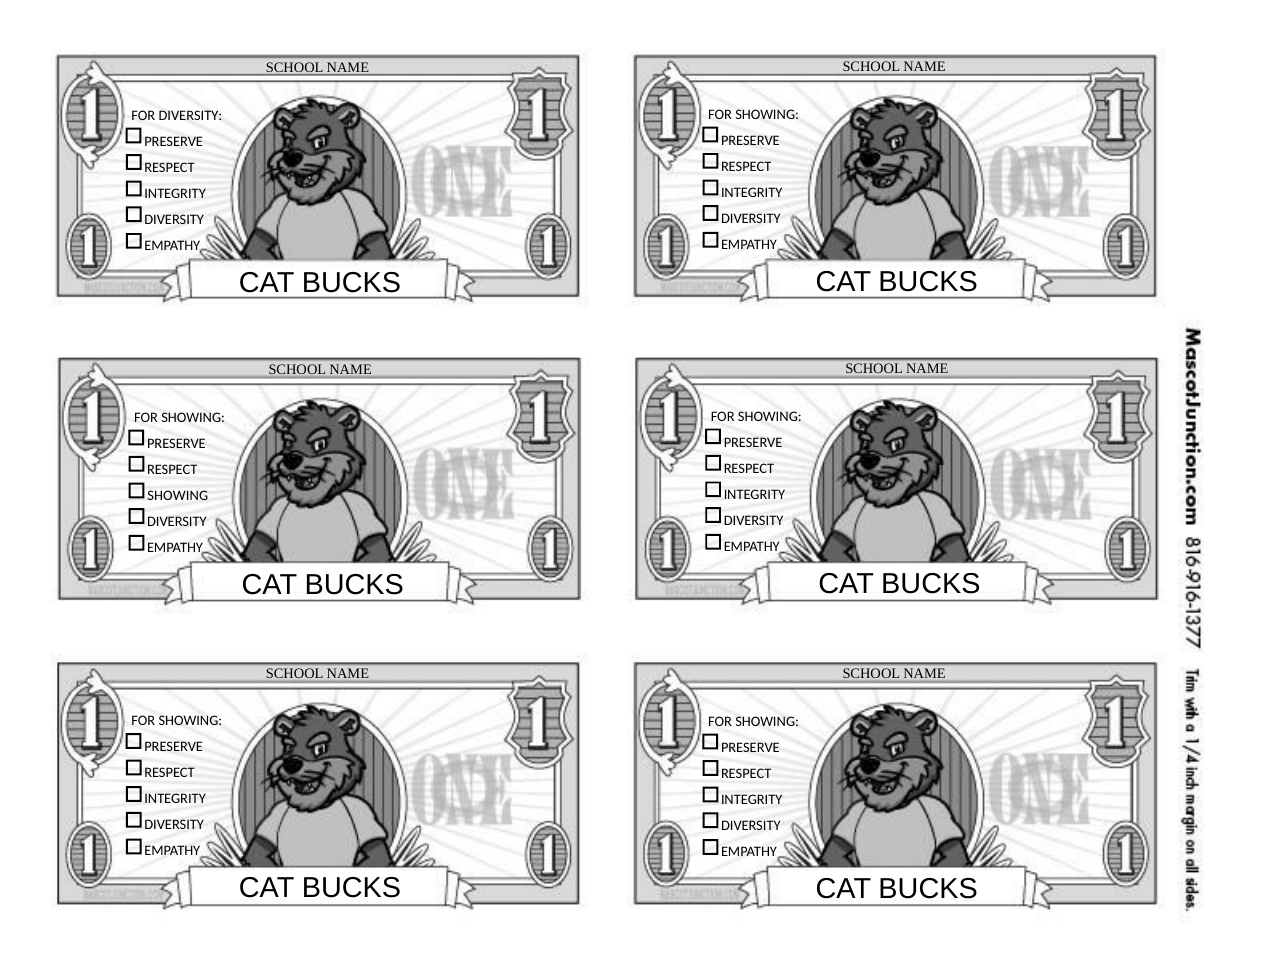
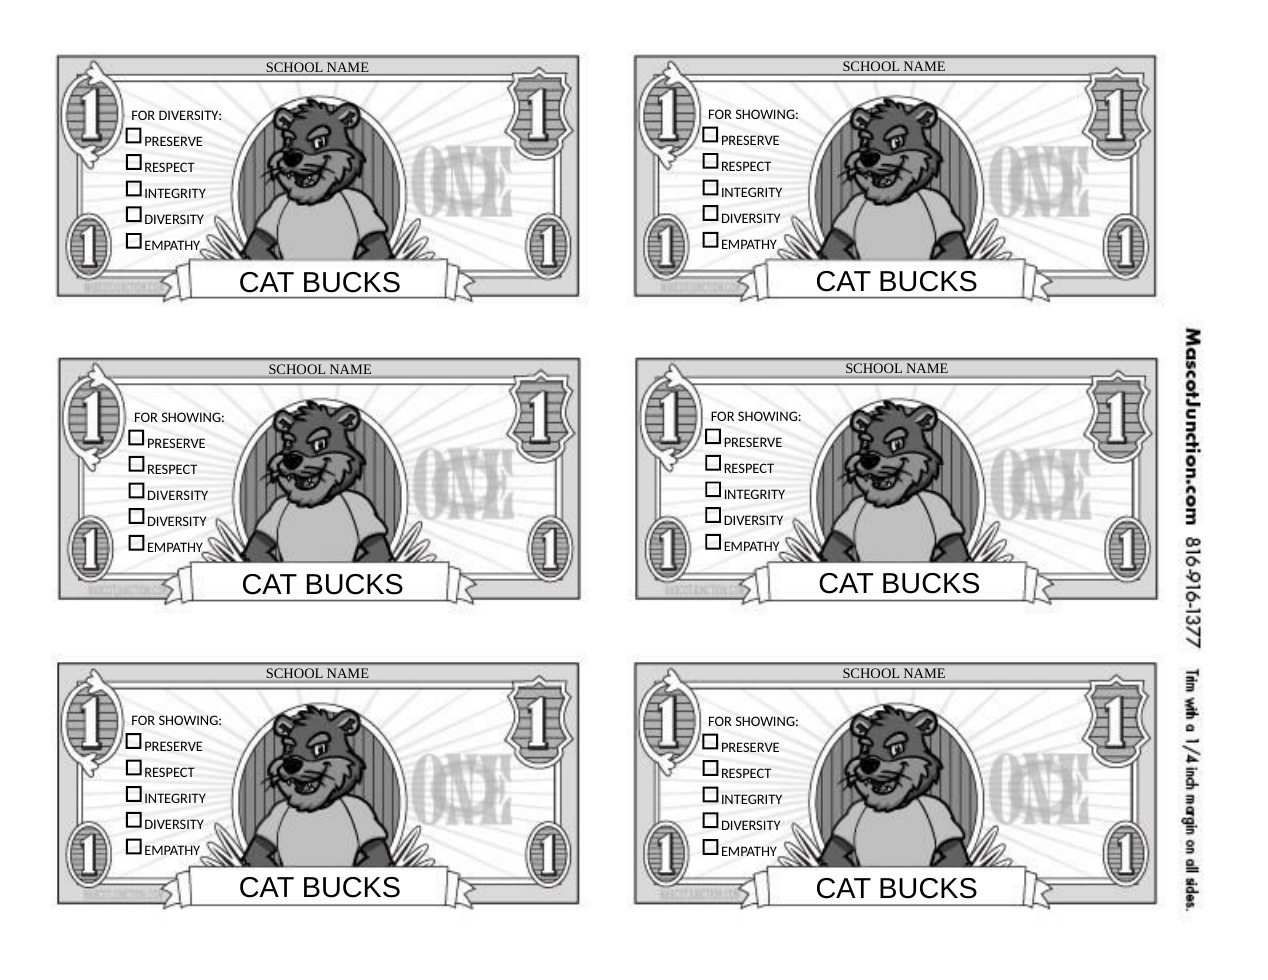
SHOWING: SHOWING -> DIVERSITY (178, 495)
